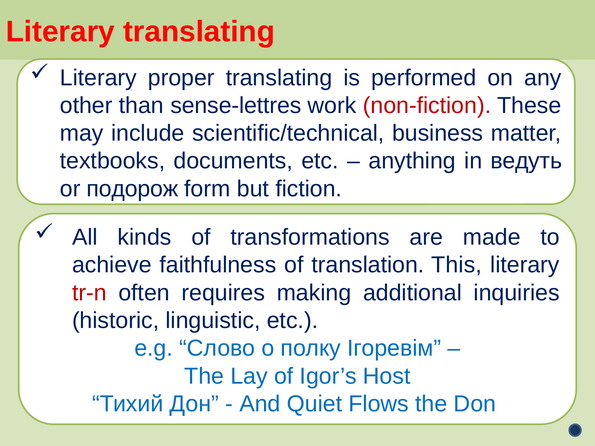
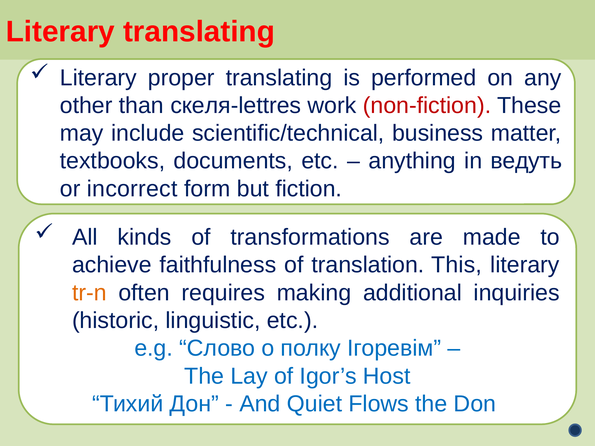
sense-lettres: sense-lettres -> скеля-lettres (236, 106)
подорож: подорож -> incorrect (132, 189)
tr-n colour: red -> orange (89, 293)
